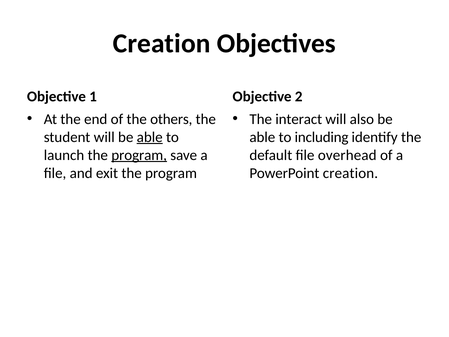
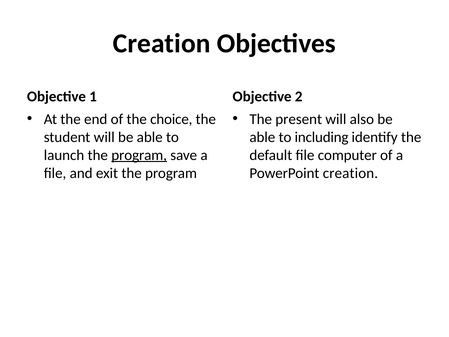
others: others -> choice (171, 119)
interact: interact -> present (299, 119)
able underline: present -> none (150, 137)
overhead: overhead -> computer (347, 155)
